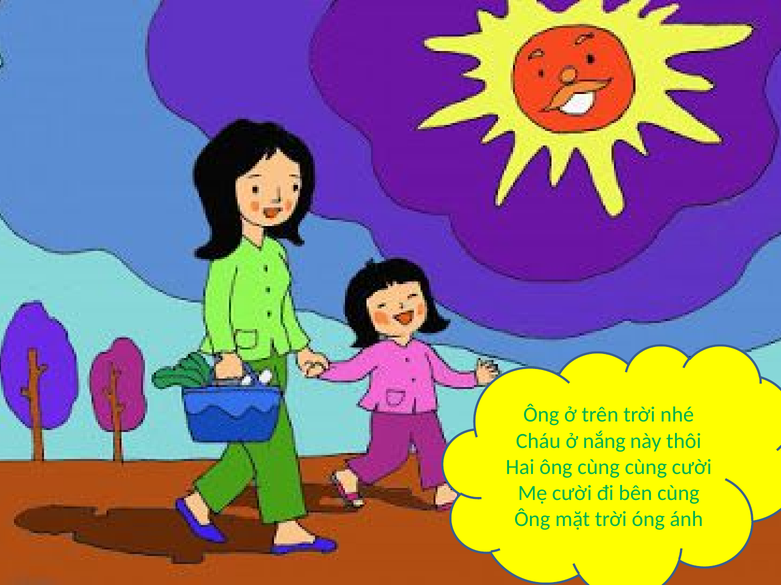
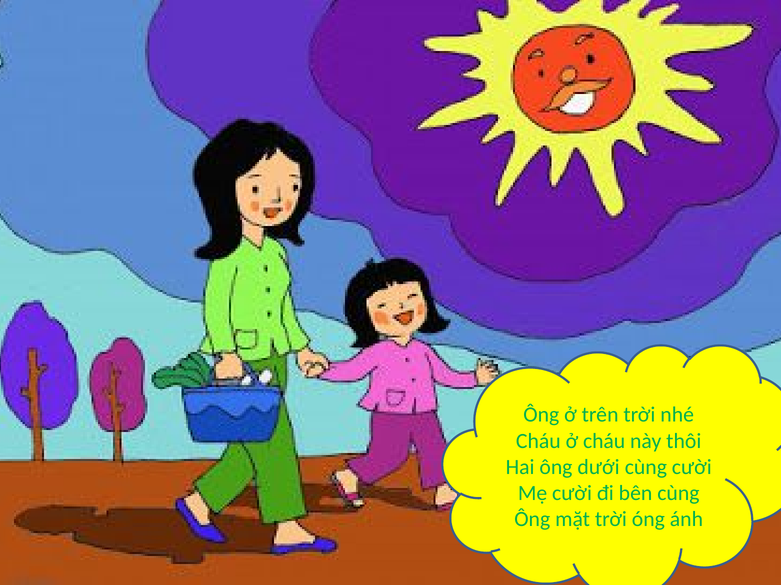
ở nắng: nắng -> cháu (604, 441)
ông cùng: cùng -> dưới (599, 467)
